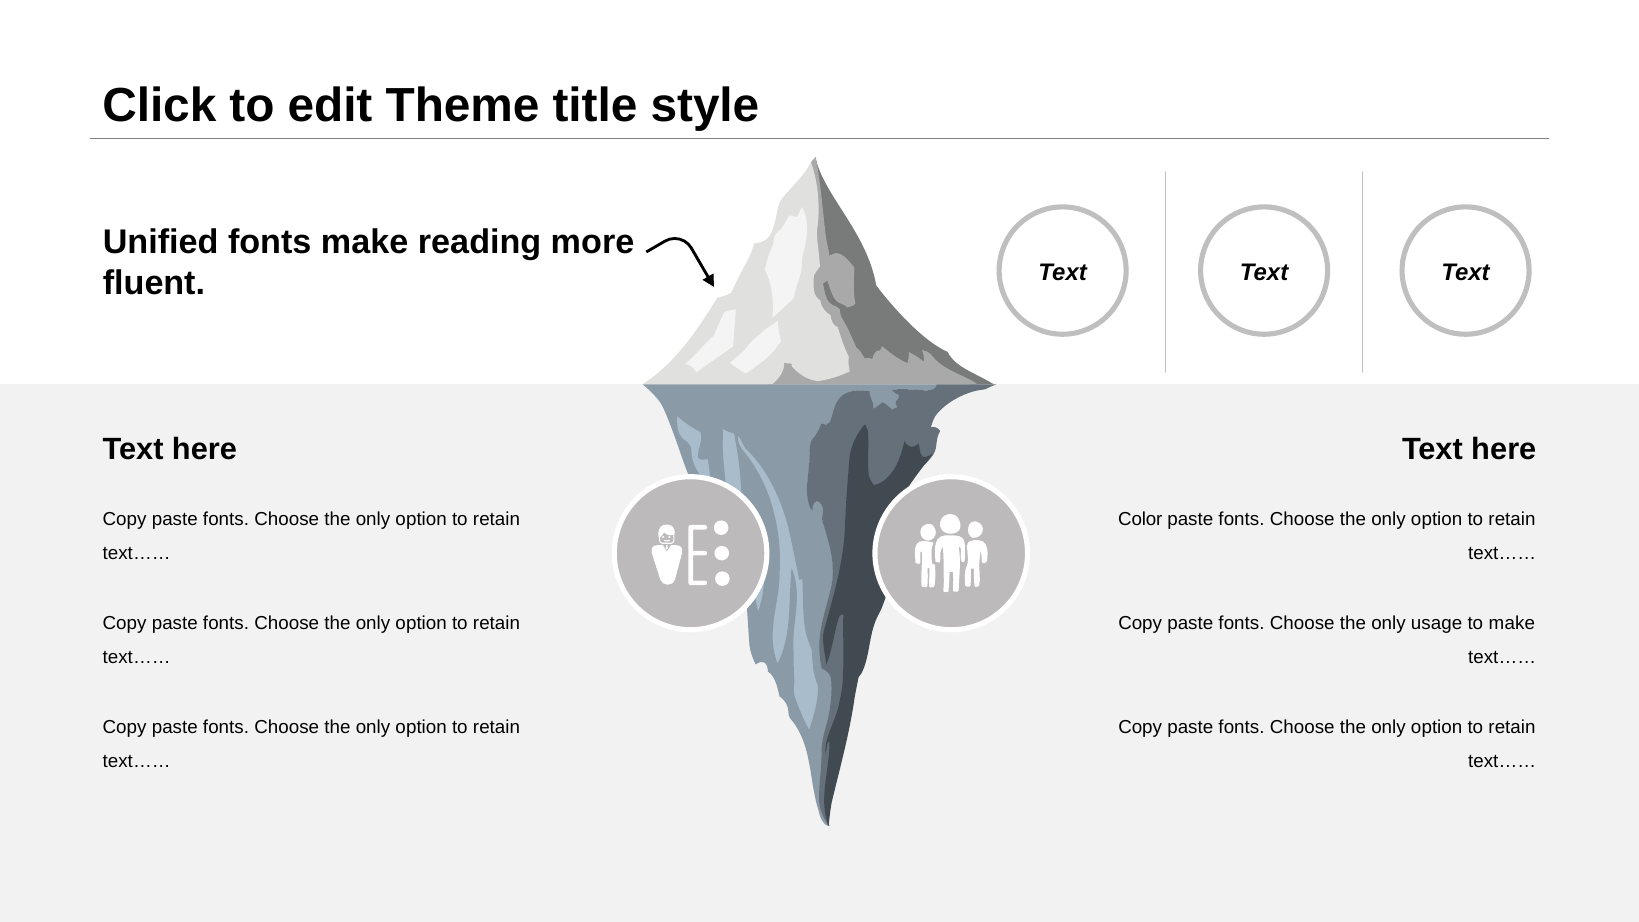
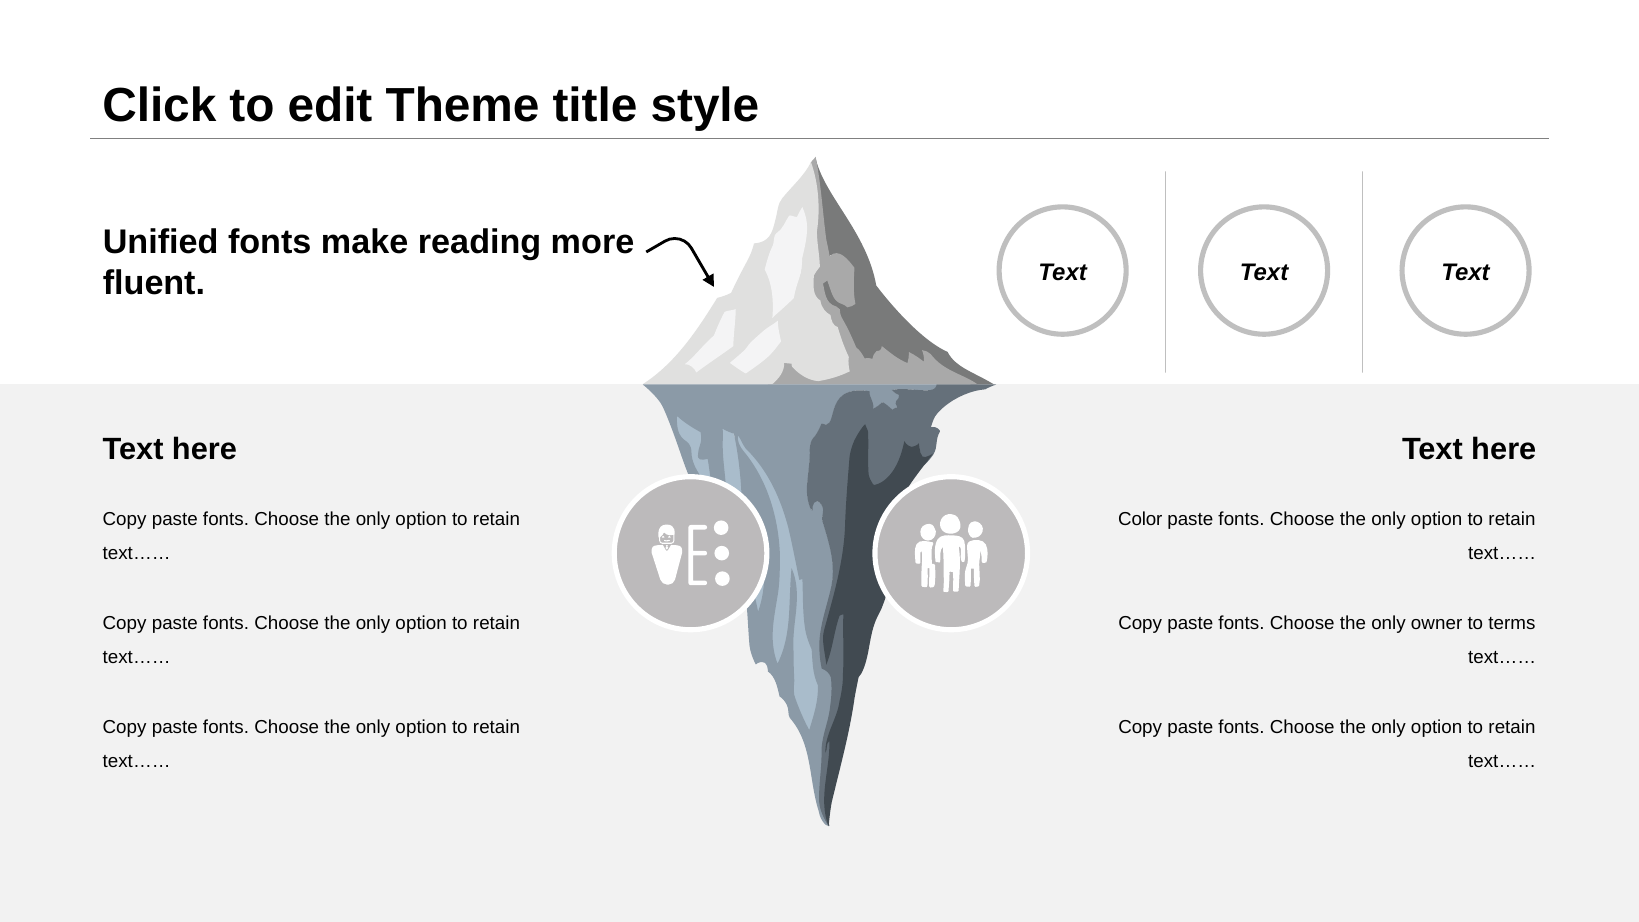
usage: usage -> owner (1437, 624)
to make: make -> terms (1512, 624)
